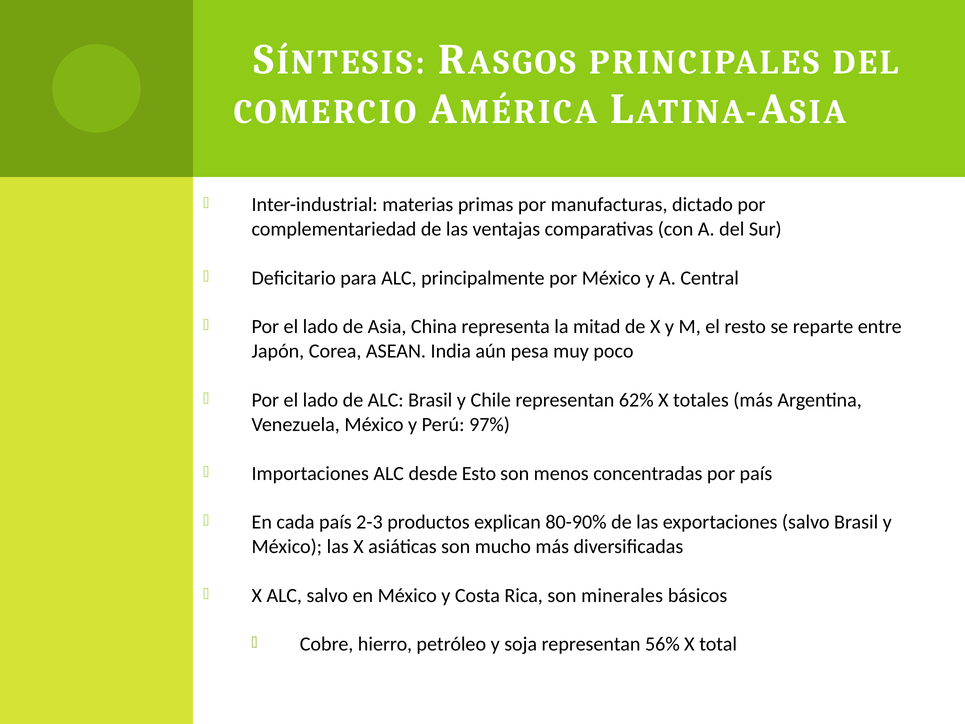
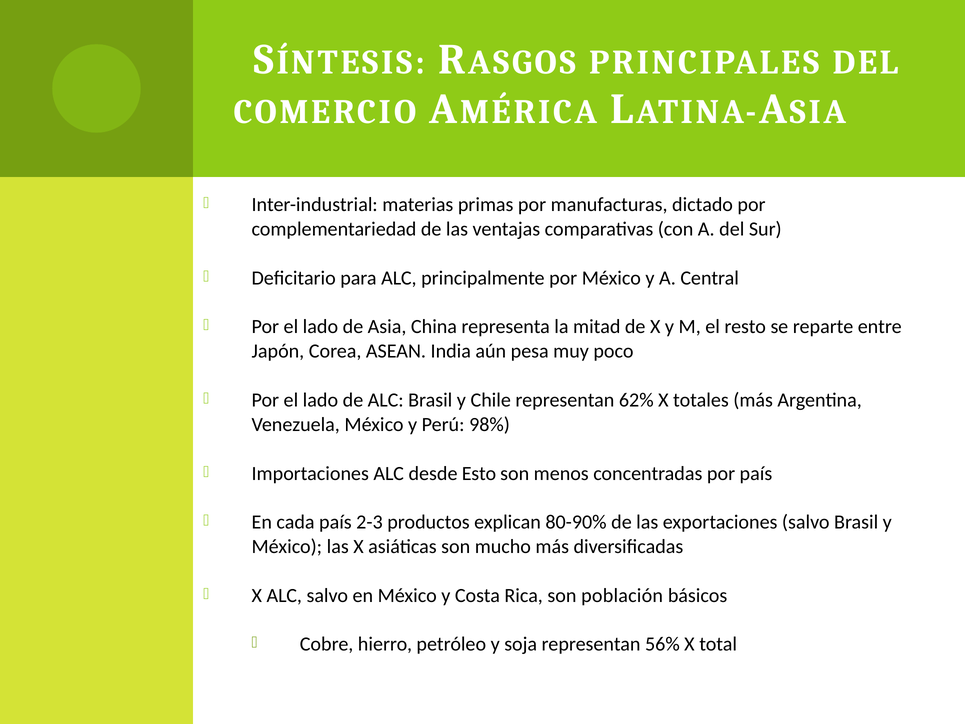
97%: 97% -> 98% (490, 425)
minerales: minerales -> población (622, 595)
